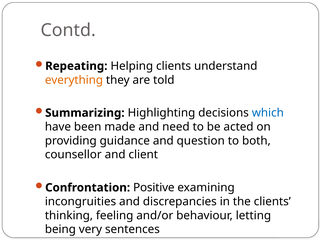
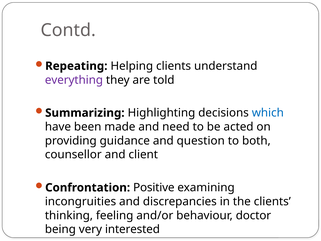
everything colour: orange -> purple (74, 80)
letting: letting -> doctor (253, 215)
sentences: sentences -> interested (132, 229)
